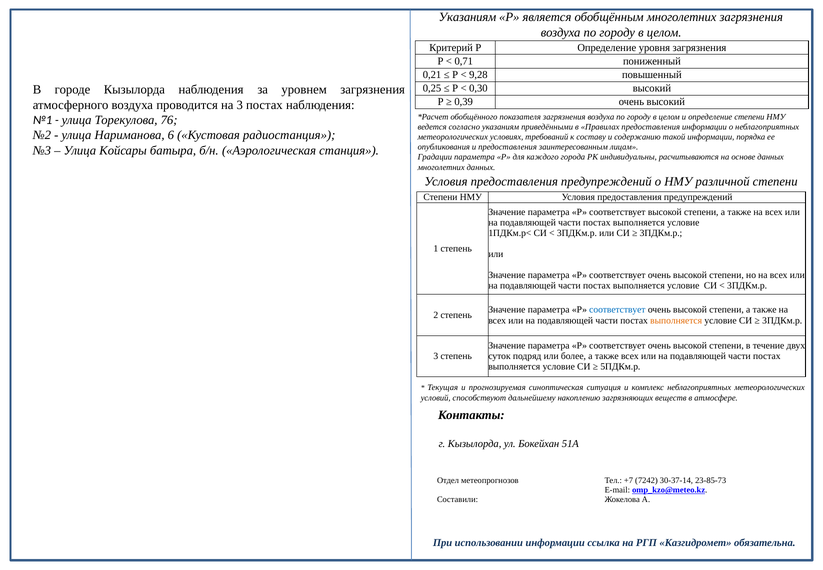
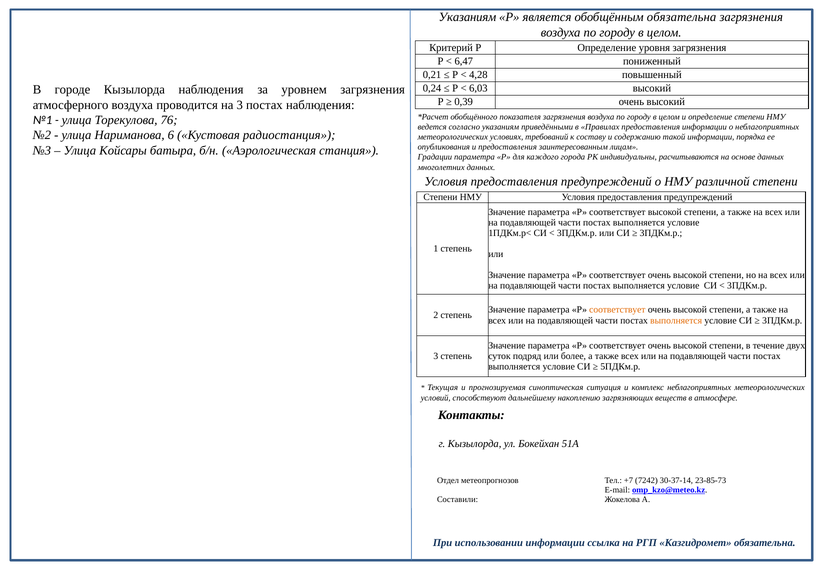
обобщённым многолетних: многолетних -> обязательна (682, 17)
0,71: 0,71 -> 6,47 (464, 61)
9,28: 9,28 -> 4,28 (478, 75)
0,25: 0,25 -> 0,24 (432, 88)
0,30: 0,30 -> 6,03 (478, 88)
соответствует colour: blue -> orange (617, 310)
